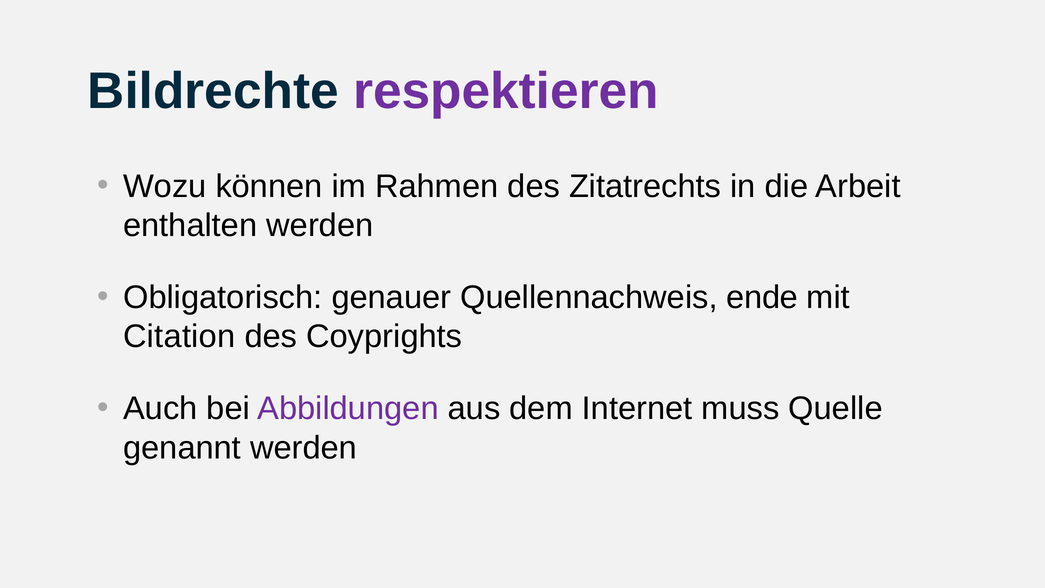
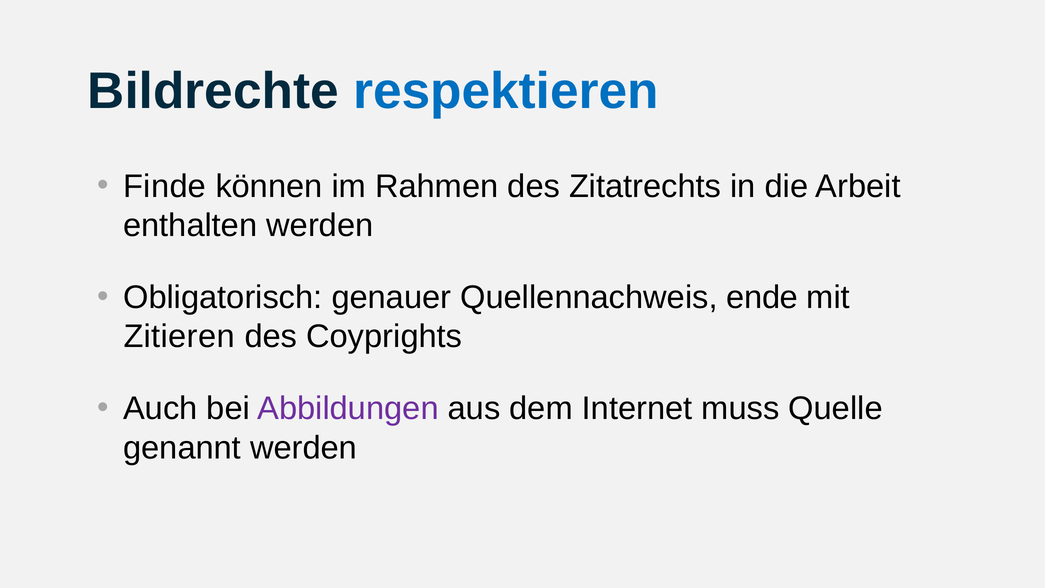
respektieren colour: purple -> blue (506, 91)
Wozu: Wozu -> Finde (165, 186)
Citation: Citation -> Zitieren (179, 337)
